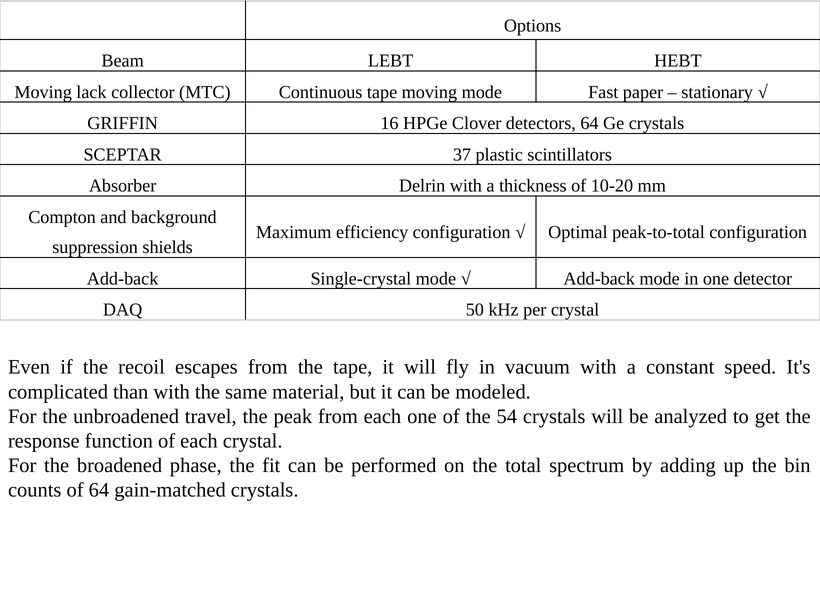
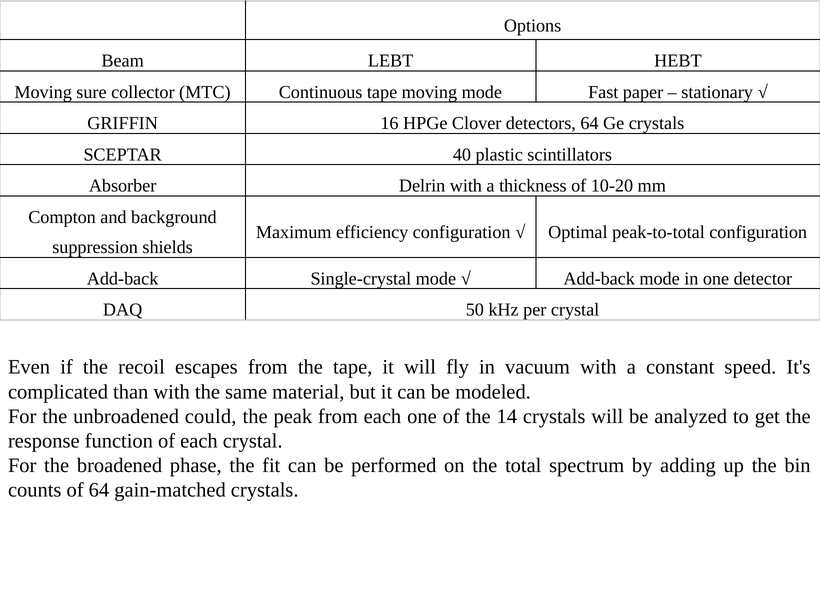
lack: lack -> sure (91, 92)
37: 37 -> 40 (462, 155)
travel: travel -> could (211, 416)
54: 54 -> 14 (507, 416)
